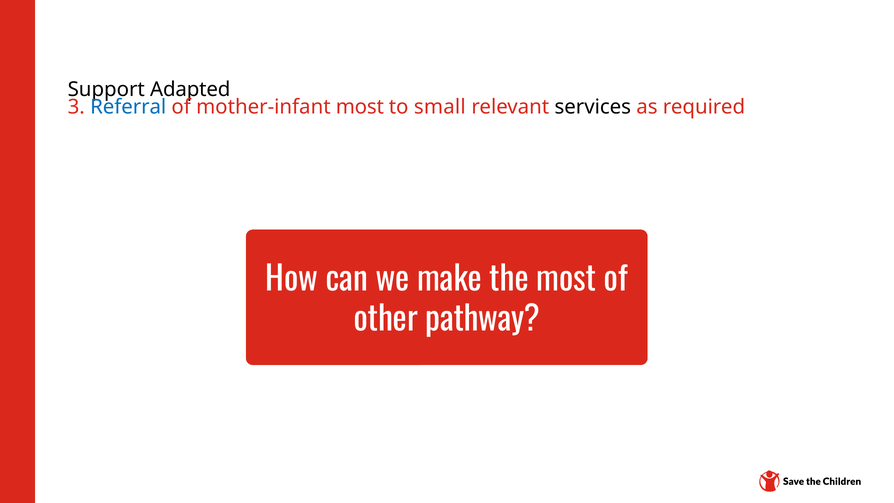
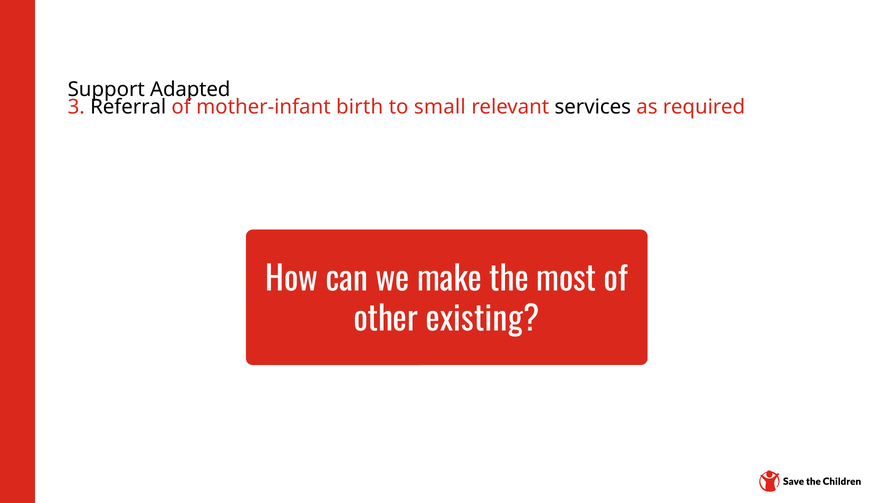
Referral colour: blue -> black (128, 107)
mother-infant most: most -> birth (360, 107)
pathway: pathway -> existing (482, 320)
